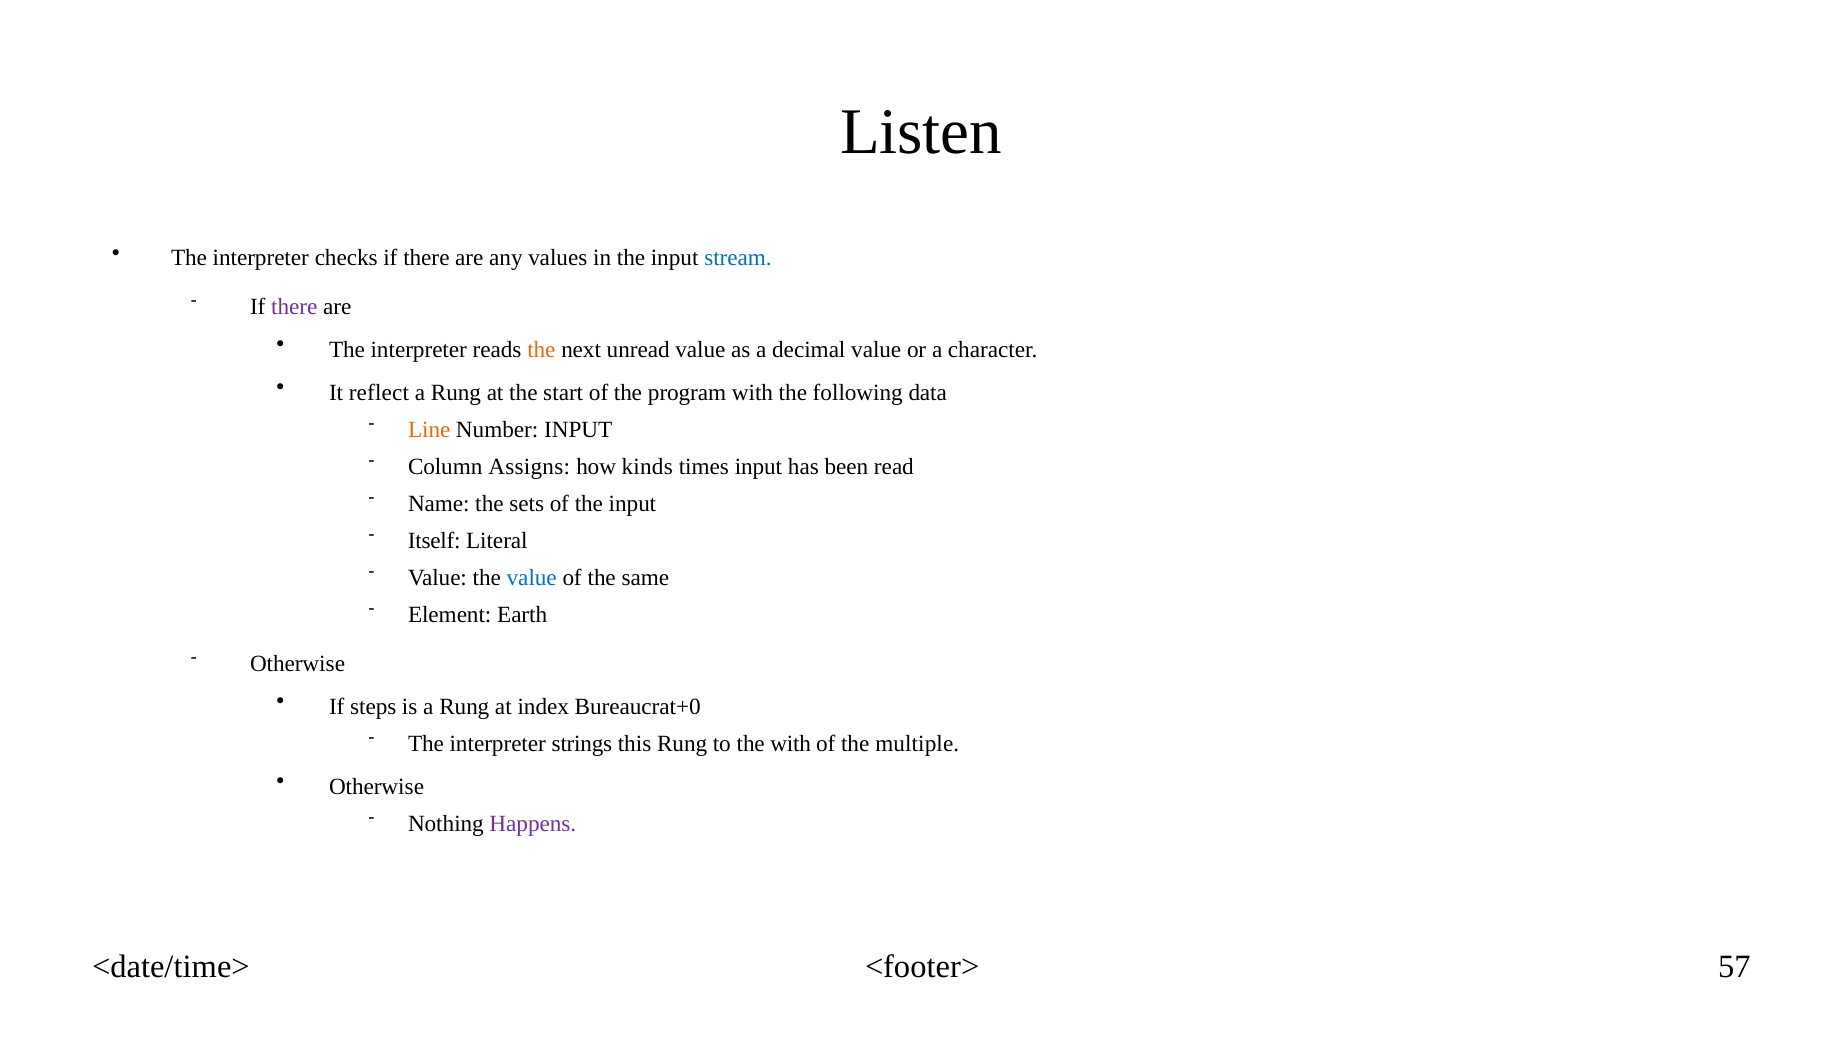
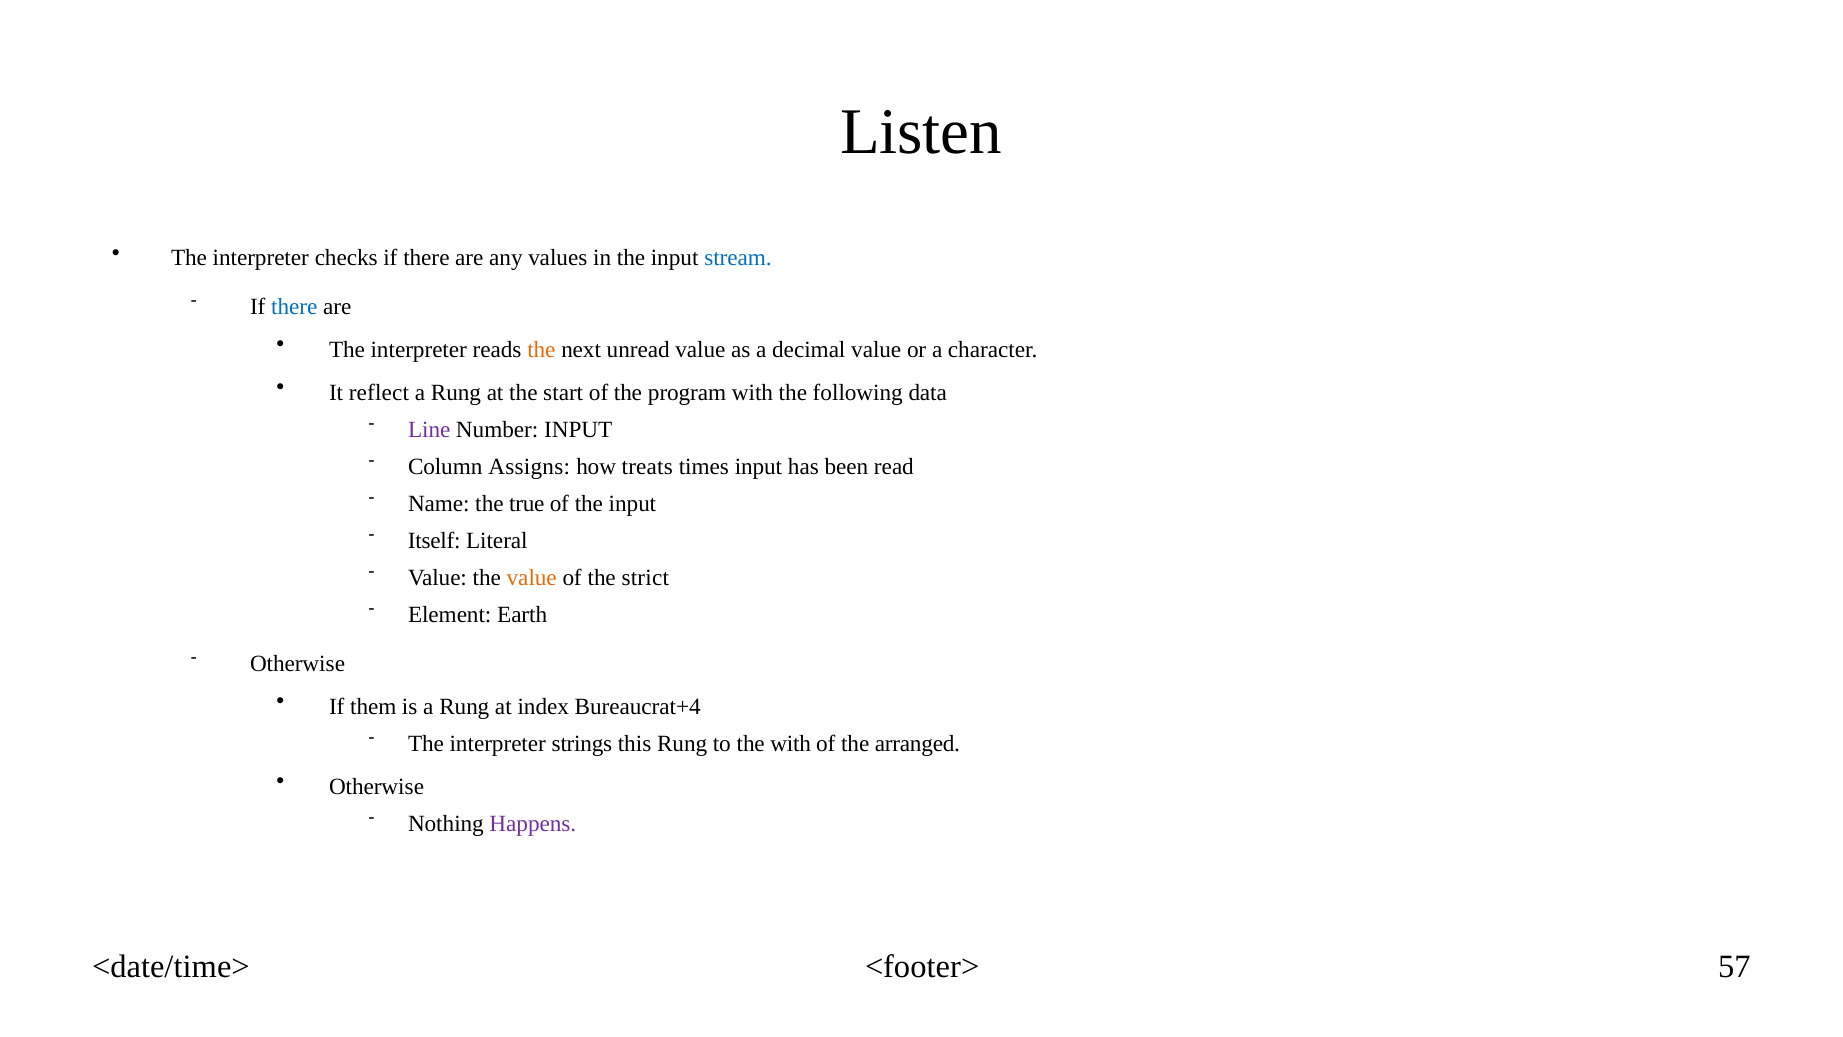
there colour: purple -> blue (294, 307)
Line colour: orange -> purple (429, 430)
kinds: kinds -> treats (647, 467)
sets: sets -> true (527, 504)
value colour: blue -> orange (532, 578)
same: same -> strict (645, 578)
steps: steps -> them (373, 706)
Bureaucrat+0: Bureaucrat+0 -> Bureaucrat+4 (638, 706)
multiple: multiple -> arranged (917, 743)
